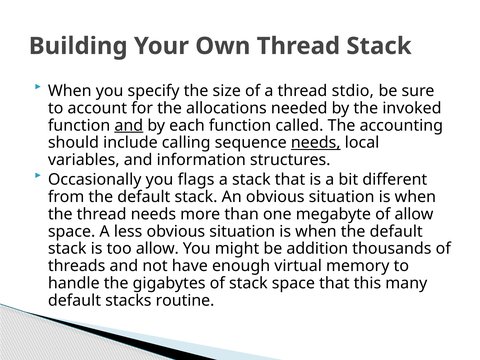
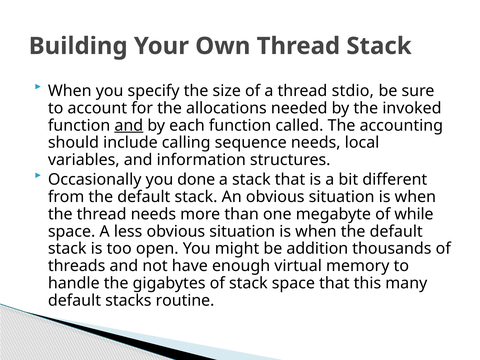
needs underline: present -> none (316, 143)
flags: flags -> done (196, 180)
of allow: allow -> while (414, 214)
too allow: allow -> open (157, 249)
